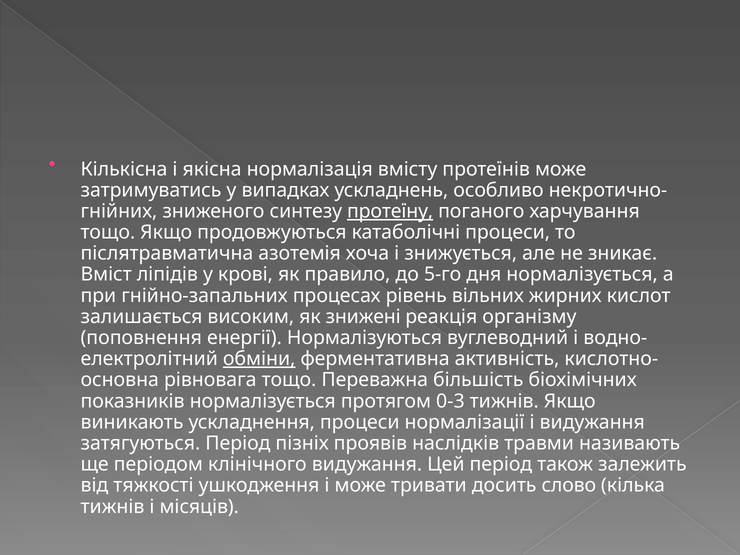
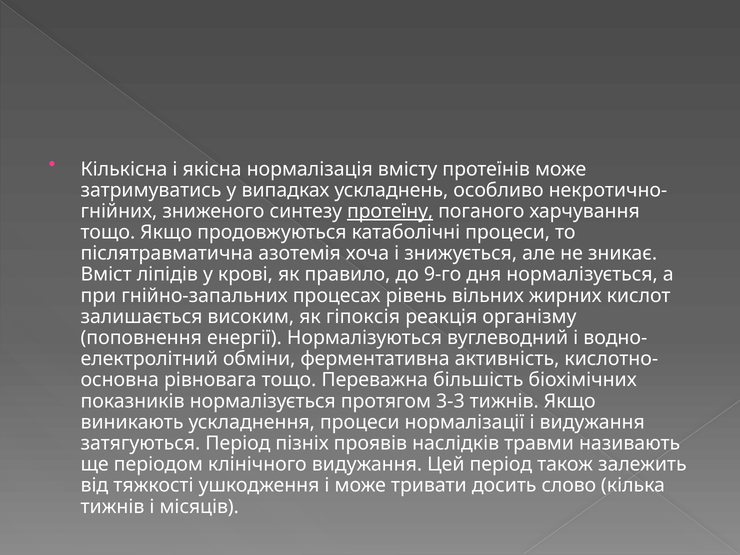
5-го: 5-го -> 9-го (443, 275)
знижені: знижені -> гіпоксія (363, 317)
обміни underline: present -> none (259, 359)
0-3: 0-3 -> 3-3 (450, 401)
